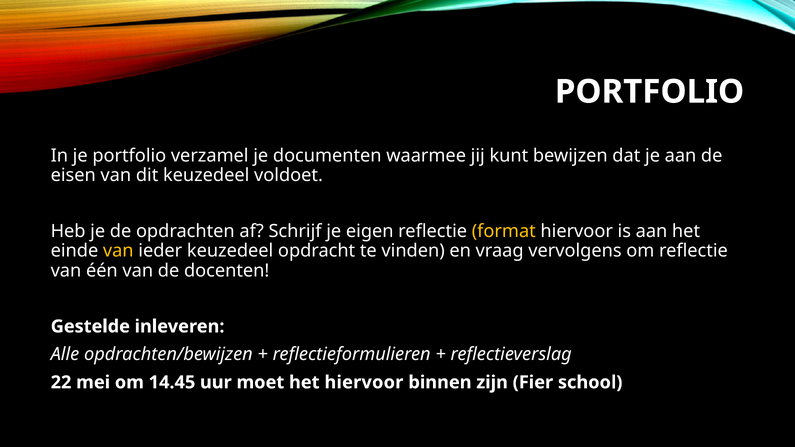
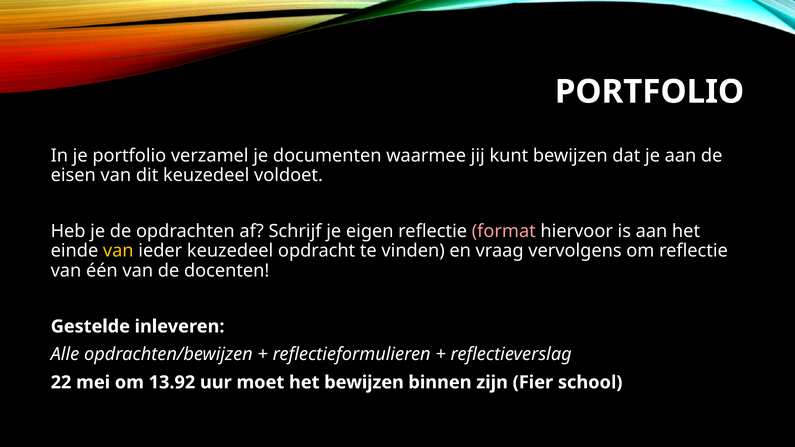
format colour: yellow -> pink (504, 231)
14.45: 14.45 -> 13.92 (172, 383)
het hiervoor: hiervoor -> bewijzen (364, 383)
